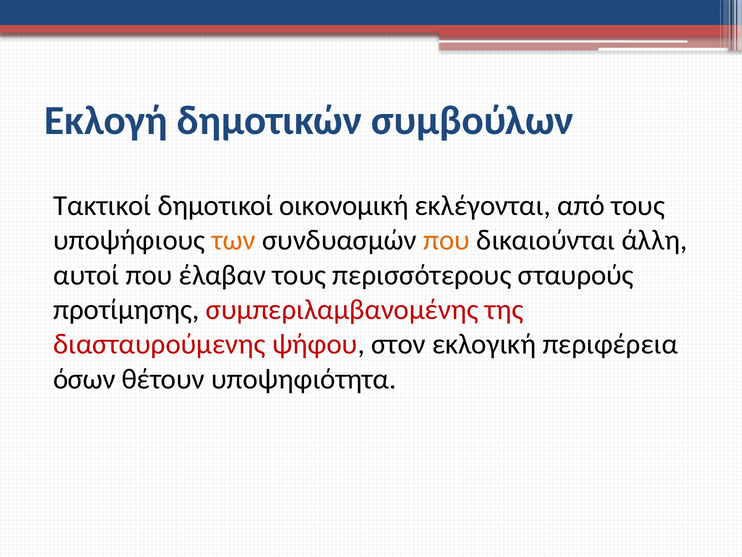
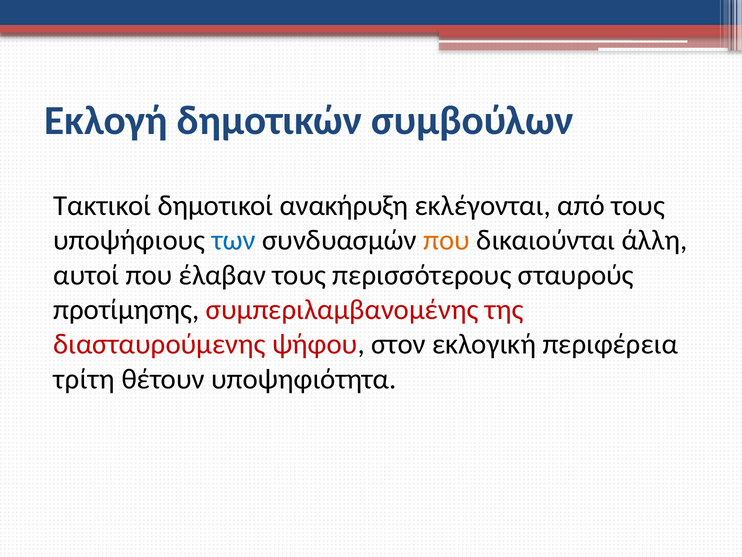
οικονομική: οικονομική -> ανακήρυξη (344, 206)
των colour: orange -> blue (234, 240)
όσων: όσων -> τρίτη (84, 379)
